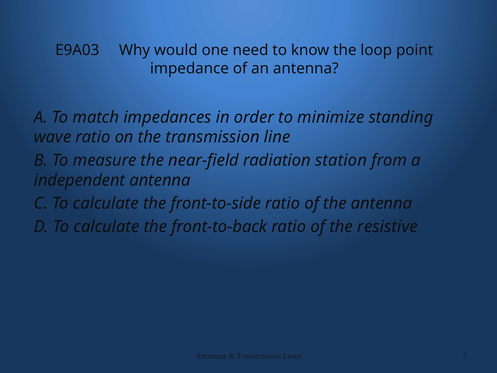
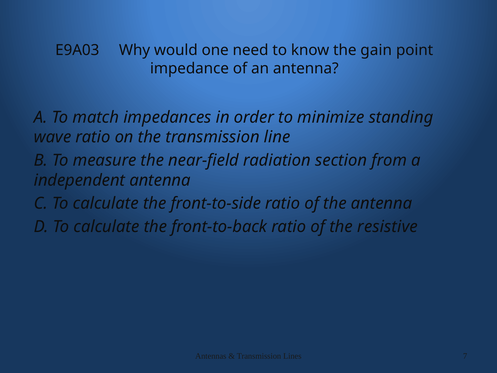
loop: loop -> gain (376, 50)
station: station -> section (341, 160)
